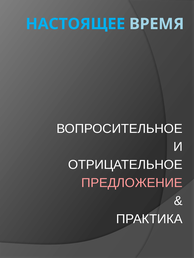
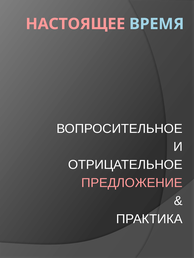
НАСТОЯЩЕЕ colour: light blue -> pink (75, 24)
